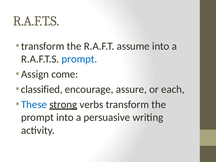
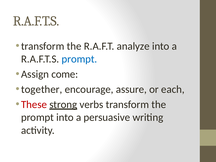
assume: assume -> analyze (133, 46)
classified: classified -> together (42, 89)
These colour: blue -> red (34, 104)
